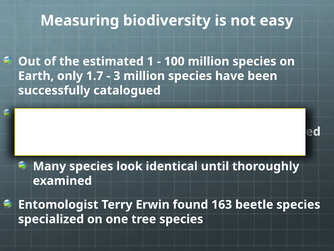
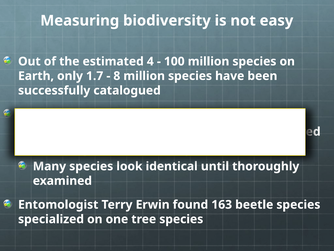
1: 1 -> 4 (150, 61)
3: 3 -> 8 (117, 76)
